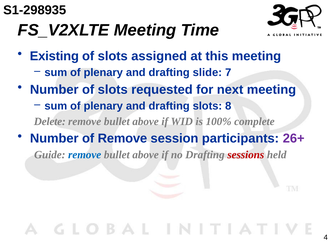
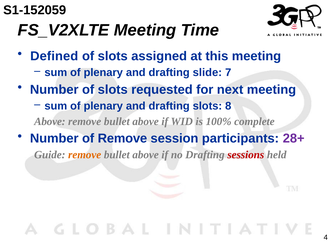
S1-298935: S1-298935 -> S1-152059 (35, 10)
Existing: Existing -> Defined (54, 56)
Delete: Delete -> Above (50, 121)
26+: 26+ -> 28+ (294, 139)
remove colour: blue -> orange (85, 155)
